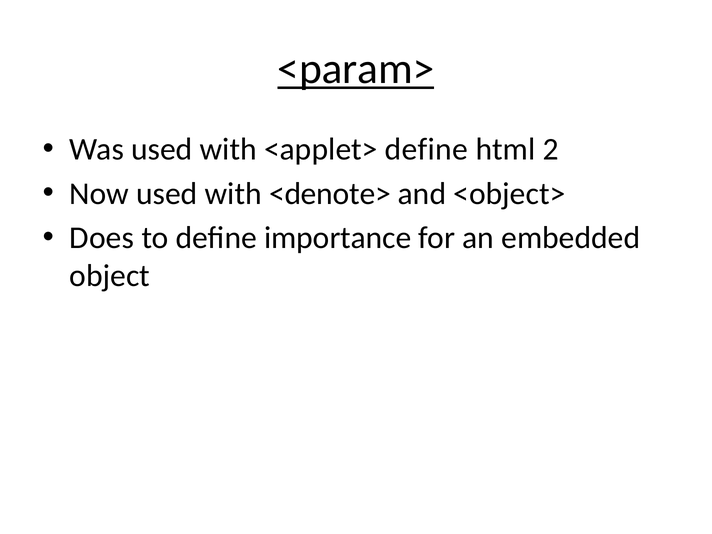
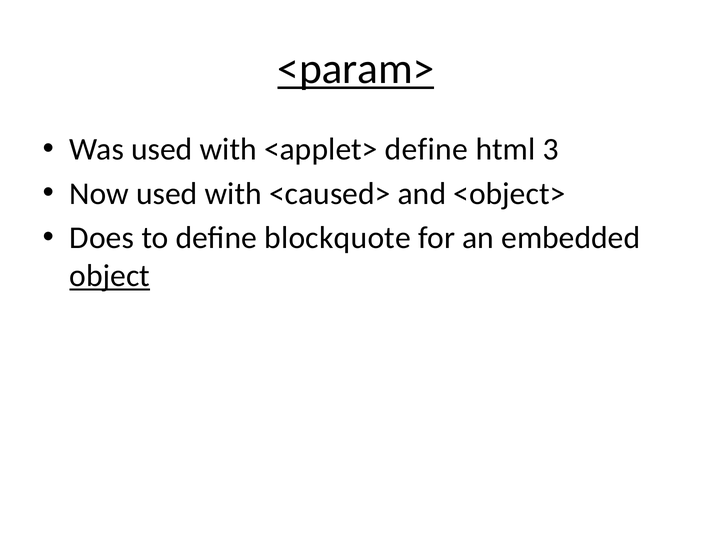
2: 2 -> 3 (551, 149)
<denote>: <denote> -> <caused> (330, 194)
importance: importance -> blockquote (338, 238)
object underline: none -> present (110, 276)
